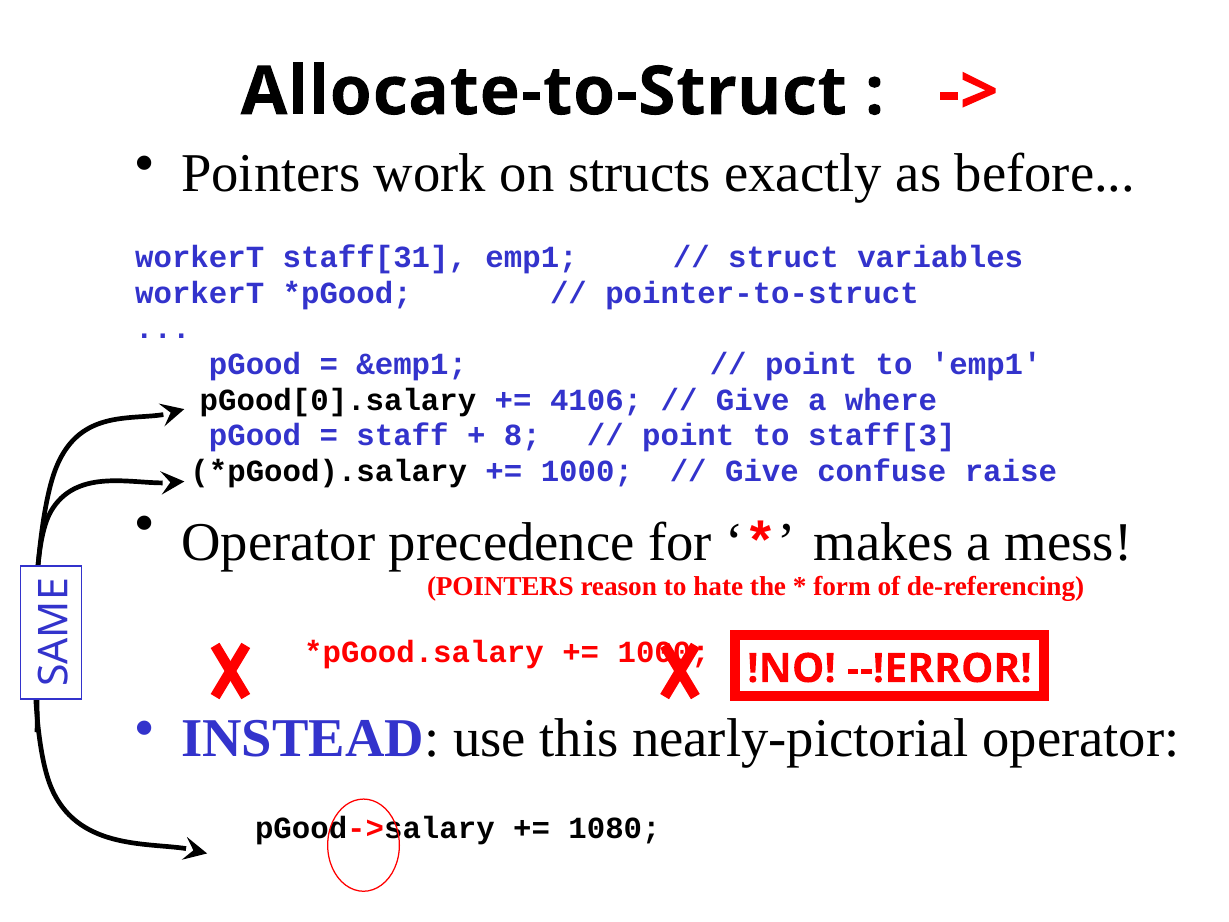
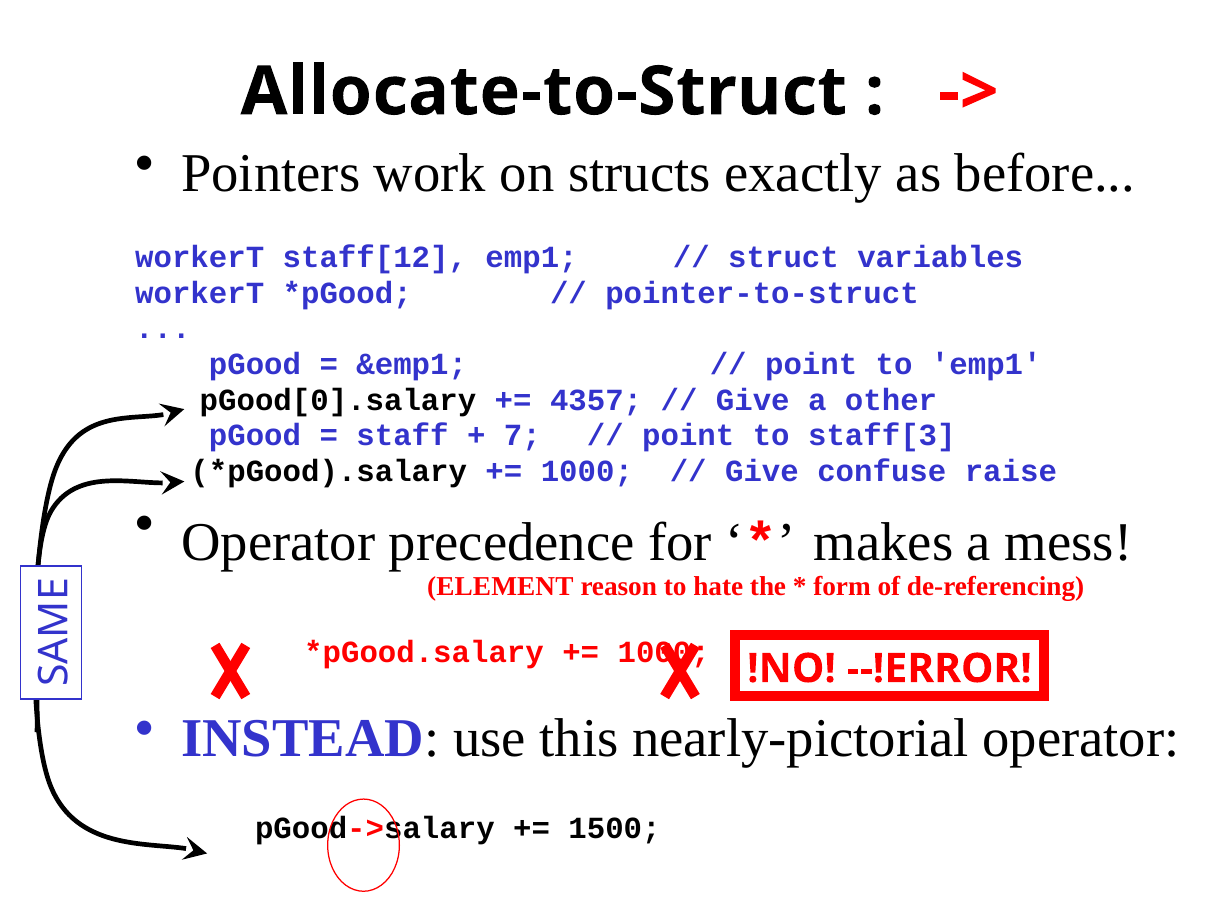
staff[31: staff[31 -> staff[12 (375, 257)
4106: 4106 -> 4357 (596, 400)
where: where -> other (891, 400)
8: 8 -> 7 (522, 435)
POINTERS: POINTERS -> ELEMENT (500, 586)
1080: 1080 -> 1500 (615, 828)
